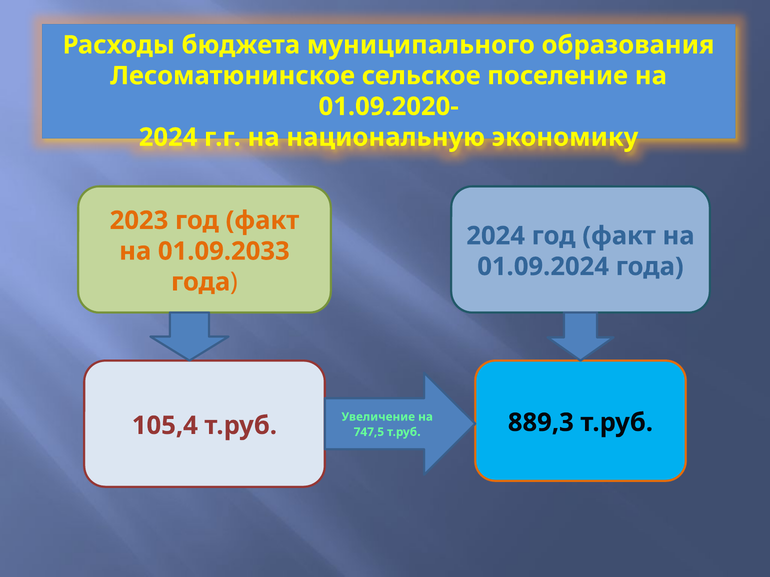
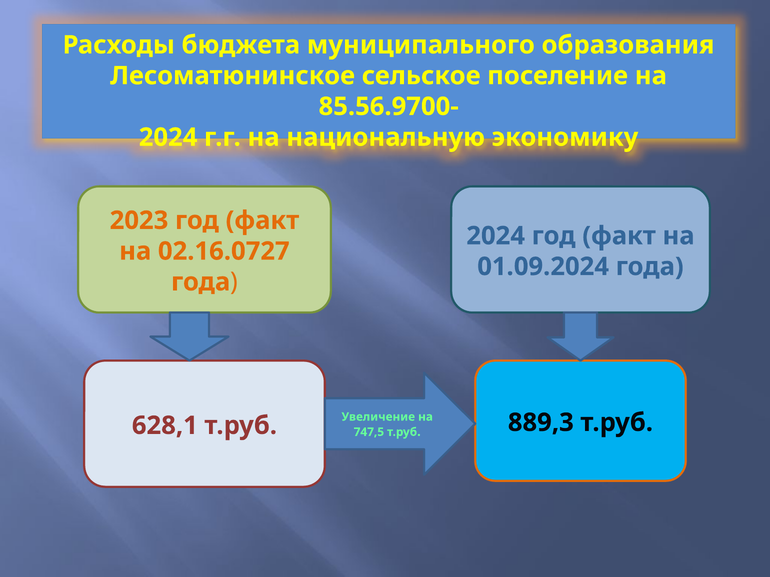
01.09.2020-: 01.09.2020- -> 85.56.9700- (389, 107)
01.09.2033: 01.09.2033 -> 02.16.0727 (224, 251)
105,4: 105,4 -> 628,1 (165, 426)
